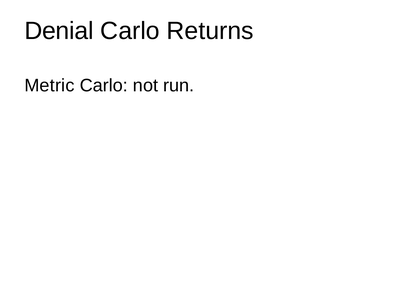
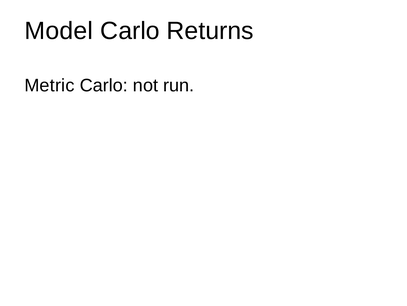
Denial: Denial -> Model (59, 31)
